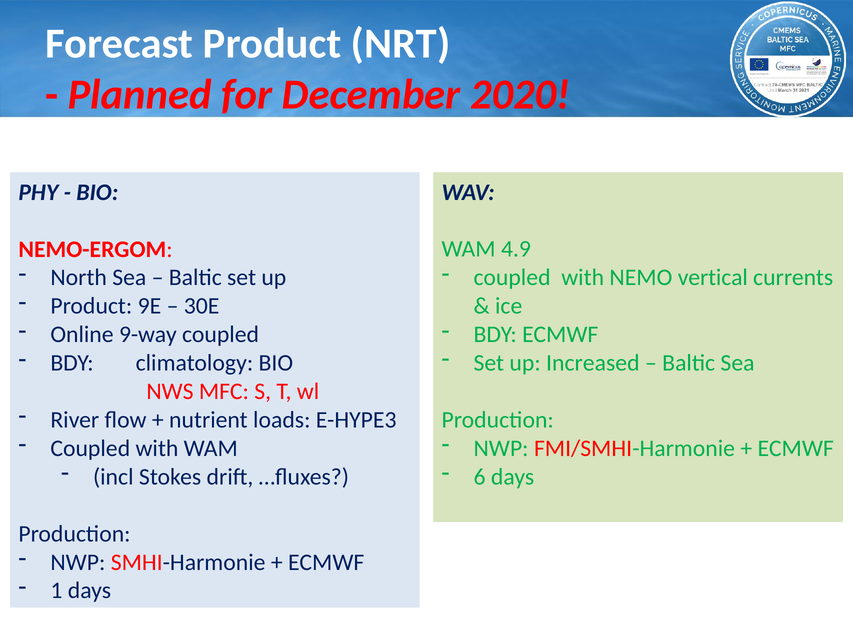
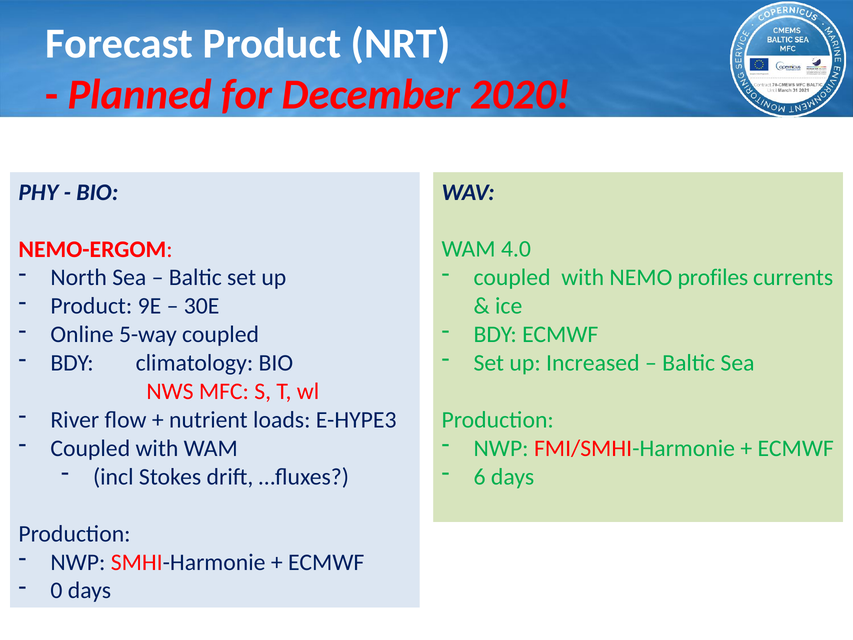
4.9: 4.9 -> 4.0 (516, 249)
vertical: vertical -> profiles (713, 277)
9-way: 9-way -> 5-way (148, 334)
1: 1 -> 0 (56, 590)
